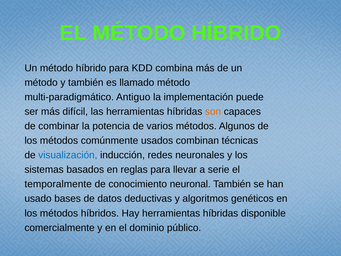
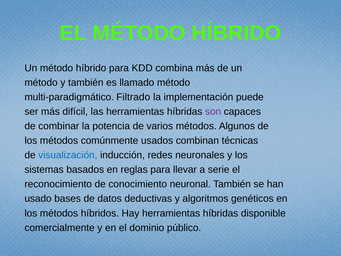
Antiguo: Antiguo -> Filtrado (133, 97)
son colour: orange -> purple (213, 112)
temporalmente: temporalmente -> reconocimiento (58, 184)
